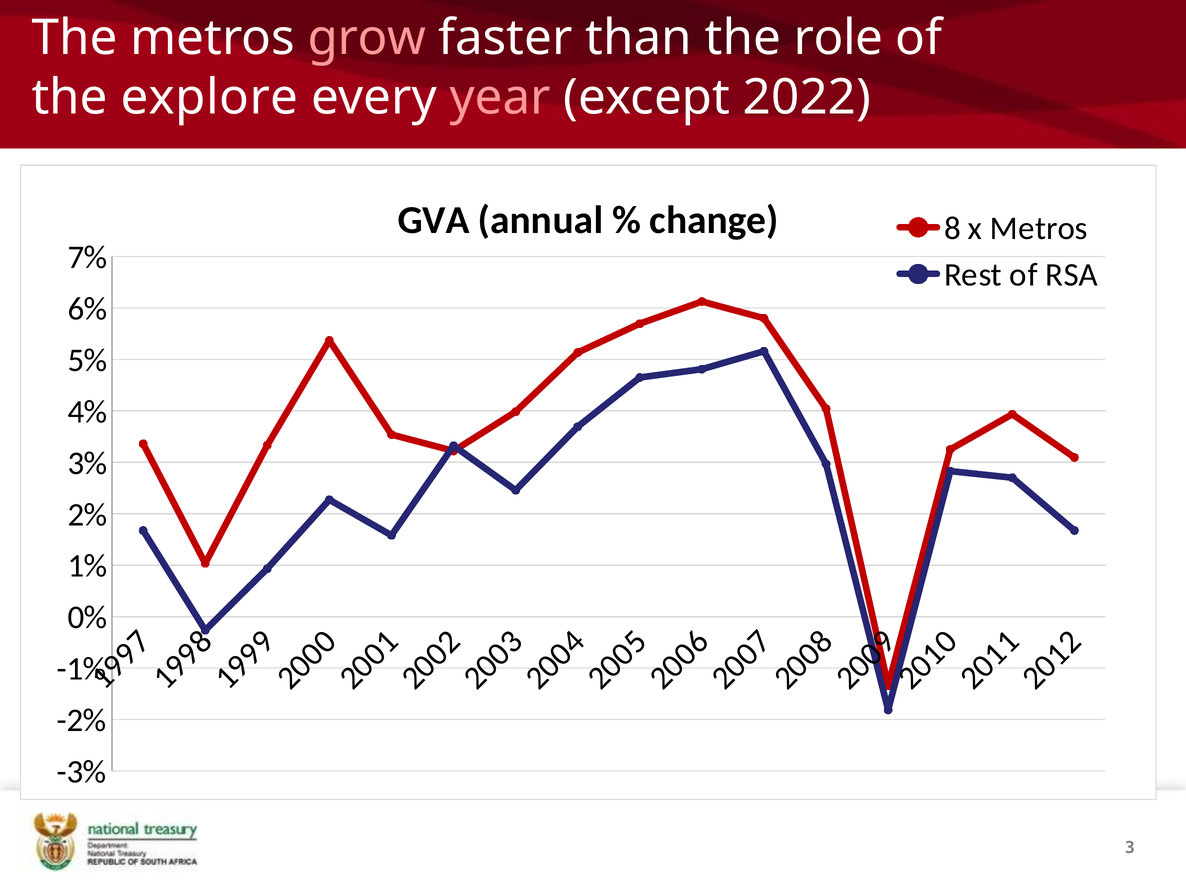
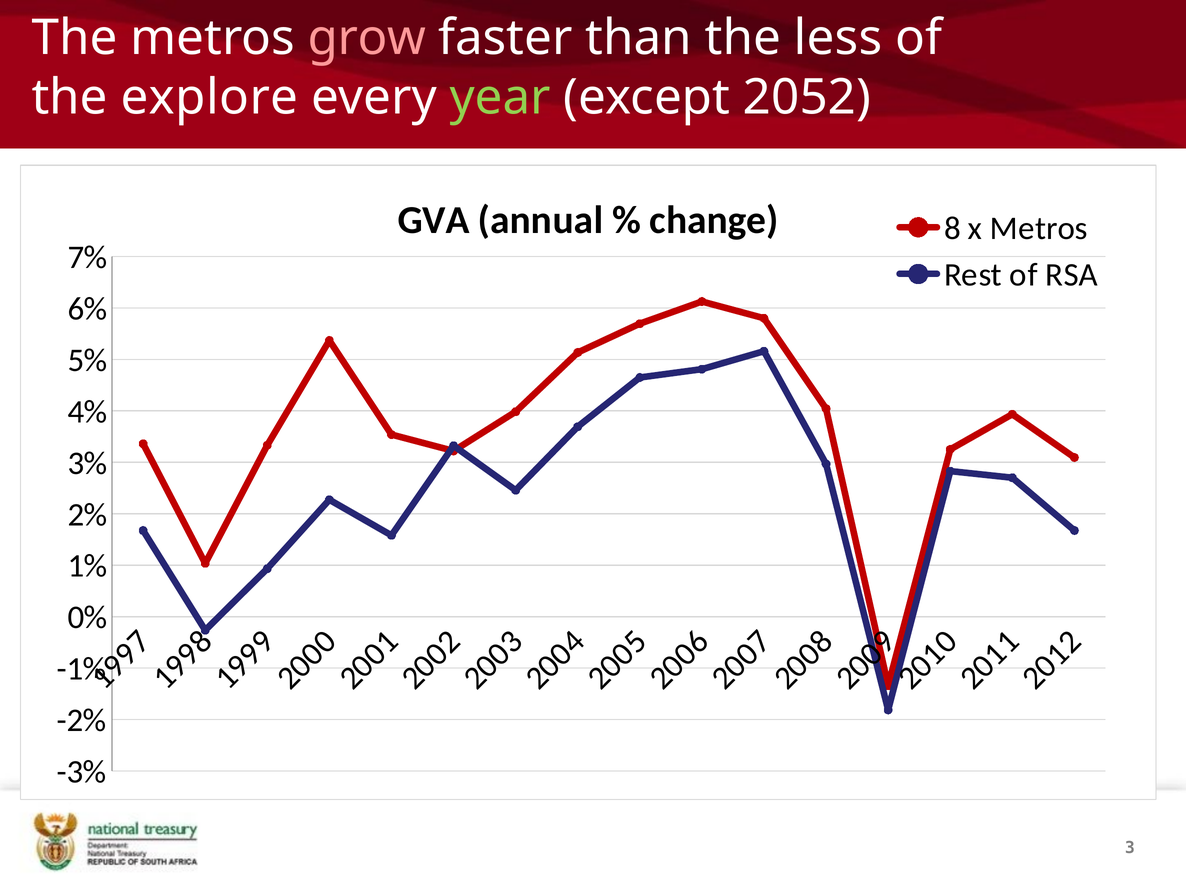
role: role -> less (838, 38)
year colour: pink -> light green (500, 97)
2022: 2022 -> 2052 (807, 97)
